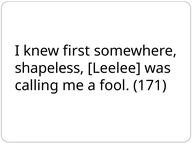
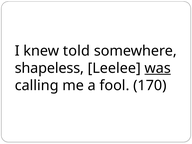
first: first -> told (76, 51)
was underline: none -> present (158, 68)
171: 171 -> 170 (150, 85)
